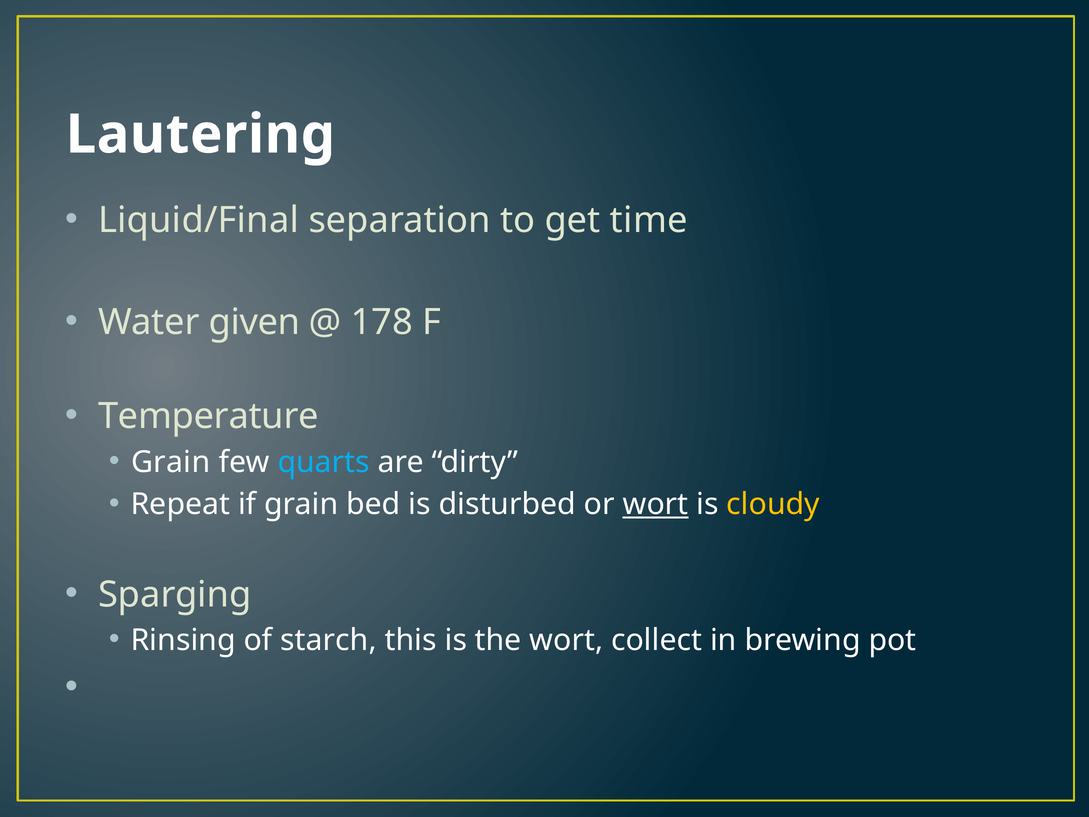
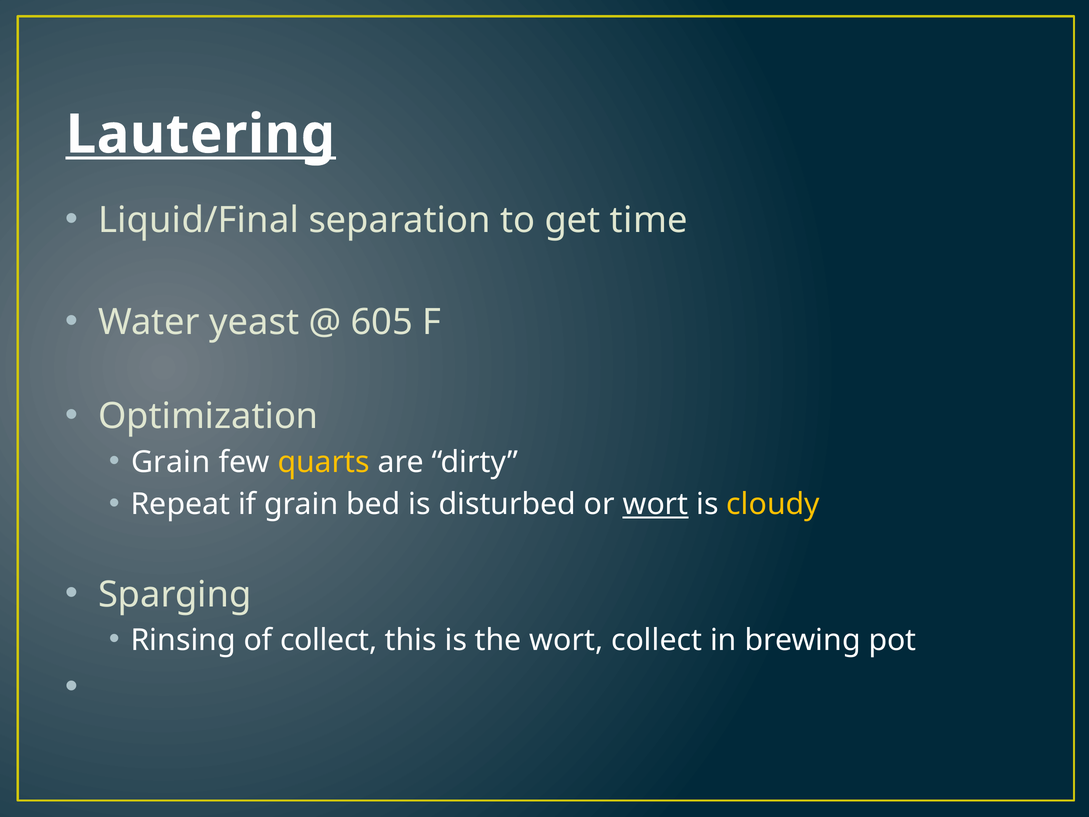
Lautering underline: none -> present (200, 134)
given: given -> yeast (254, 322)
178: 178 -> 605 (382, 322)
Temperature: Temperature -> Optimization (208, 416)
quarts colour: light blue -> yellow (324, 462)
of starch: starch -> collect (329, 640)
